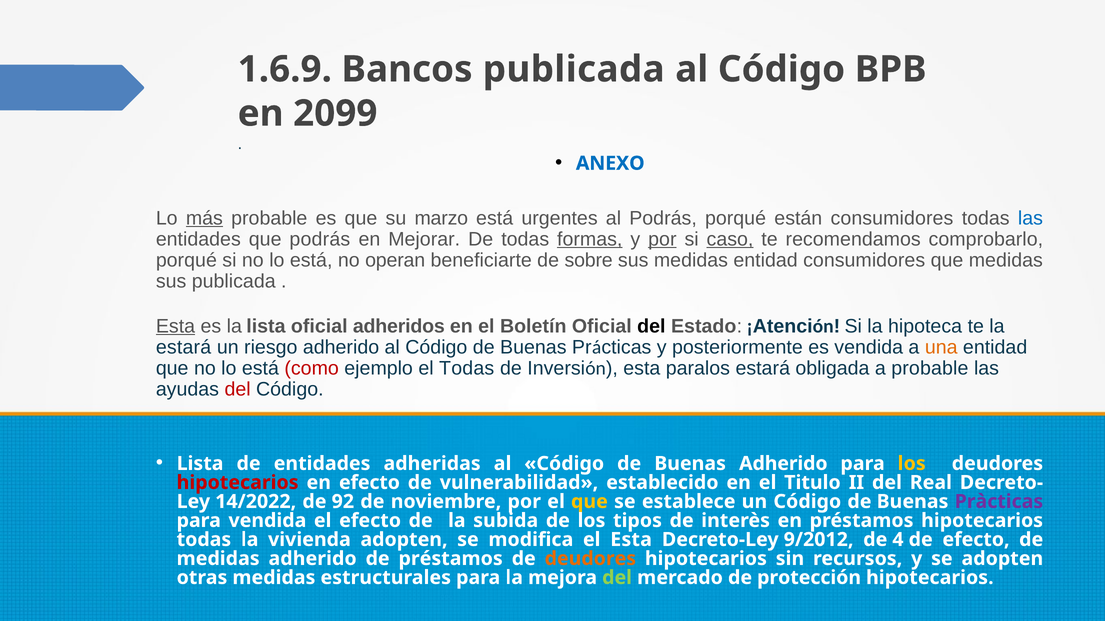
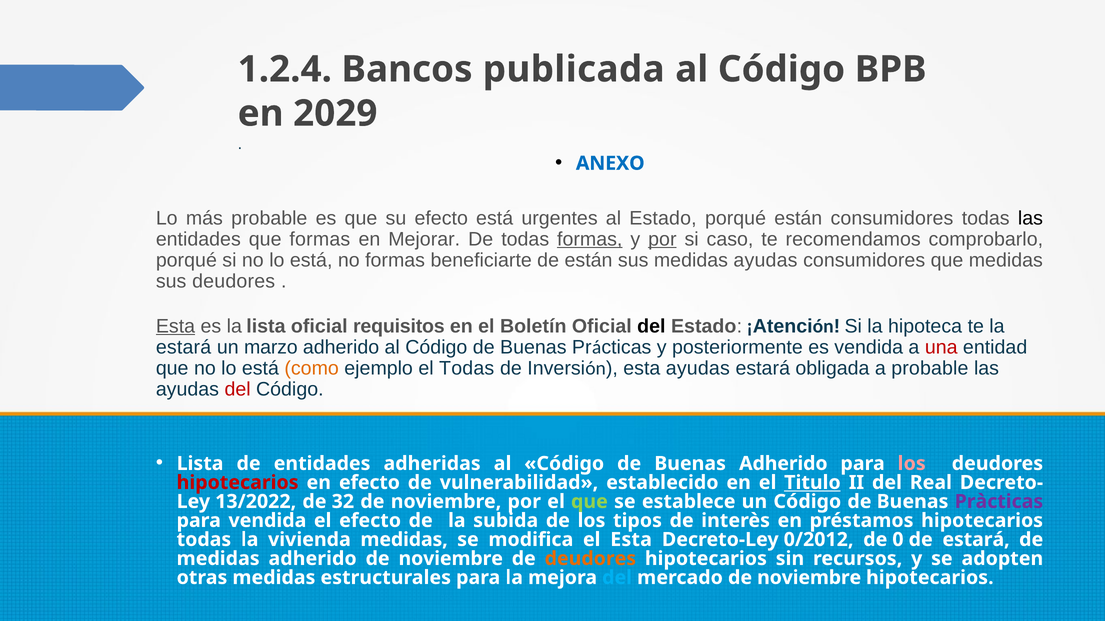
1.6.9: 1.6.9 -> 1.2.4 (285, 69)
2099: 2099 -> 2029 (335, 114)
más underline: present -> none (204, 218)
su marzo: marzo -> efecto (441, 218)
al Podrás: Podrás -> Estado (663, 218)
las colour: blue -> black (1030, 218)
que podrás: podrás -> formas (320, 239)
caso underline: present -> none (730, 239)
no operan: operan -> formas (395, 261)
de sobre: sobre -> están (589, 261)
medidas entidad: entidad -> ayudas (765, 261)
sus publicada: publicada -> deudores (234, 282)
adheridos: adheridos -> requisitos (399, 326)
riesgo: riesgo -> marzo (271, 348)
una colour: orange -> red (941, 348)
como colour: red -> orange (312, 369)
esta paralos: paralos -> ayudas (698, 369)
los colour: yellow -> pink (912, 464)
Titulo underline: none -> present (812, 483)
14/2022: 14/2022 -> 13/2022 (256, 502)
92: 92 -> 32 (343, 502)
que colour: yellow -> light green (589, 502)
vivienda adopten: adopten -> medidas (404, 540)
9/2012: 9/2012 -> 0/2012 (819, 540)
4: 4 -> 0 (898, 540)
de efecto: efecto -> estará (976, 540)
préstamos: préstamos -> noviembre (451, 559)
del colour: light green -> light blue (617, 578)
mercado de protección: protección -> noviembre (809, 578)
